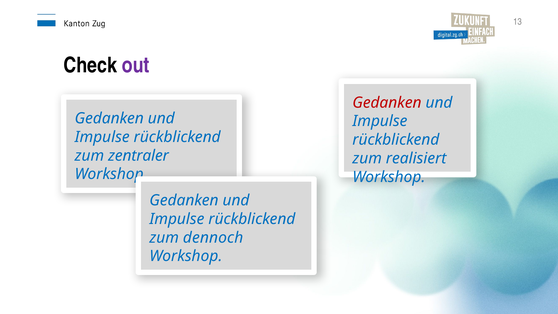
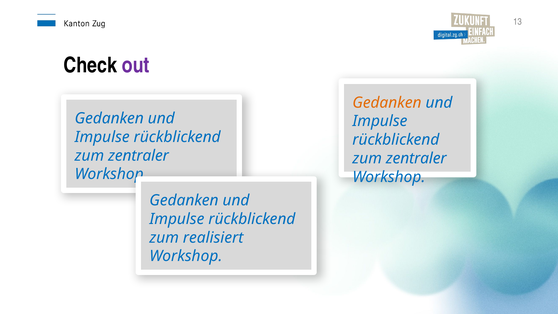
Gedanken colour: red -> orange (387, 103)
realisiert: realisiert -> zentraler (416, 158)
dennoch: dennoch -> realisiert (213, 237)
